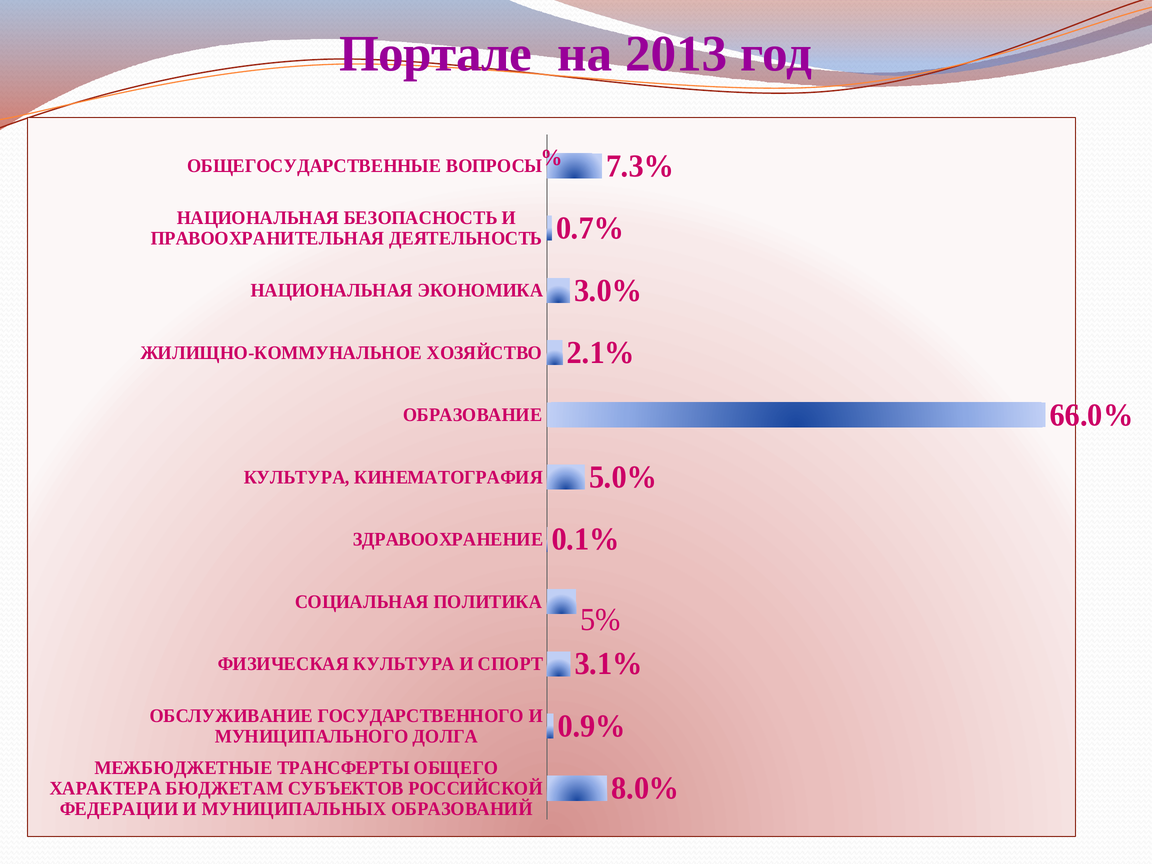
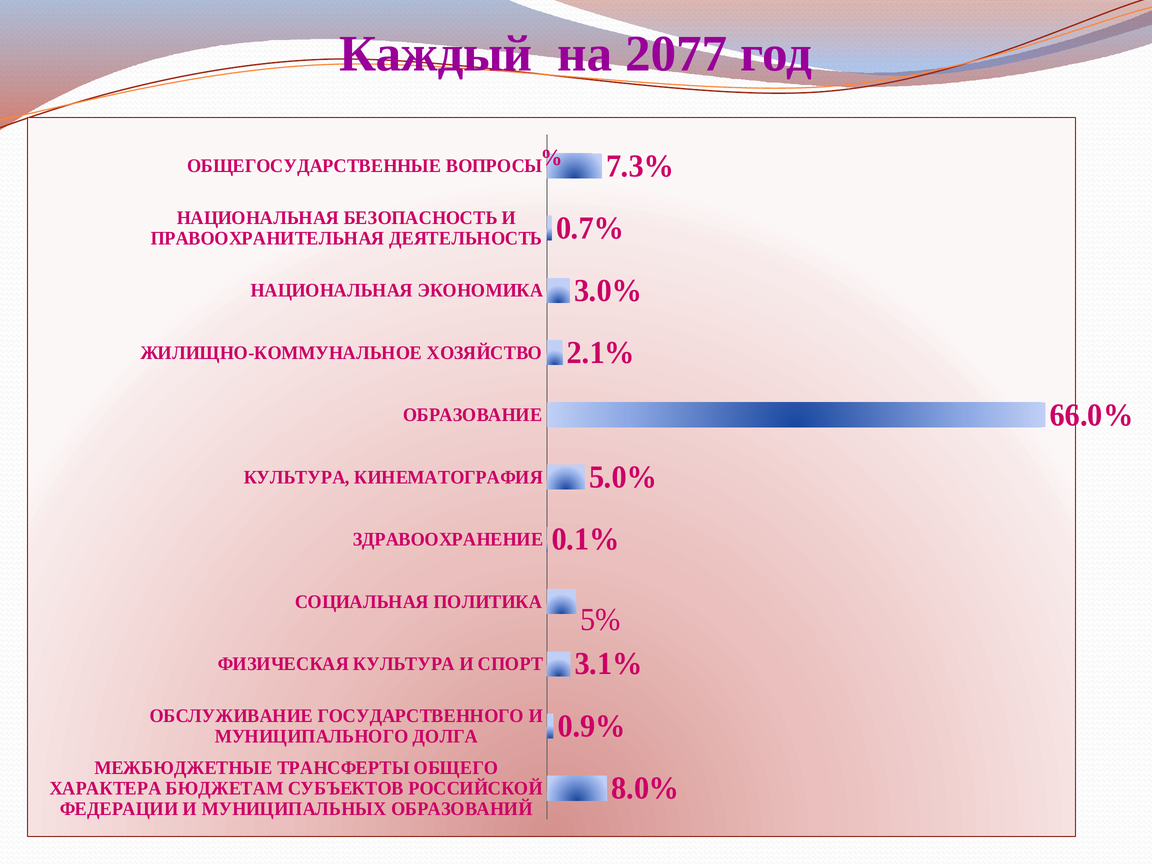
Портале: Портале -> Каждый (436, 54)
2013: 2013 -> 2077 (676, 54)
